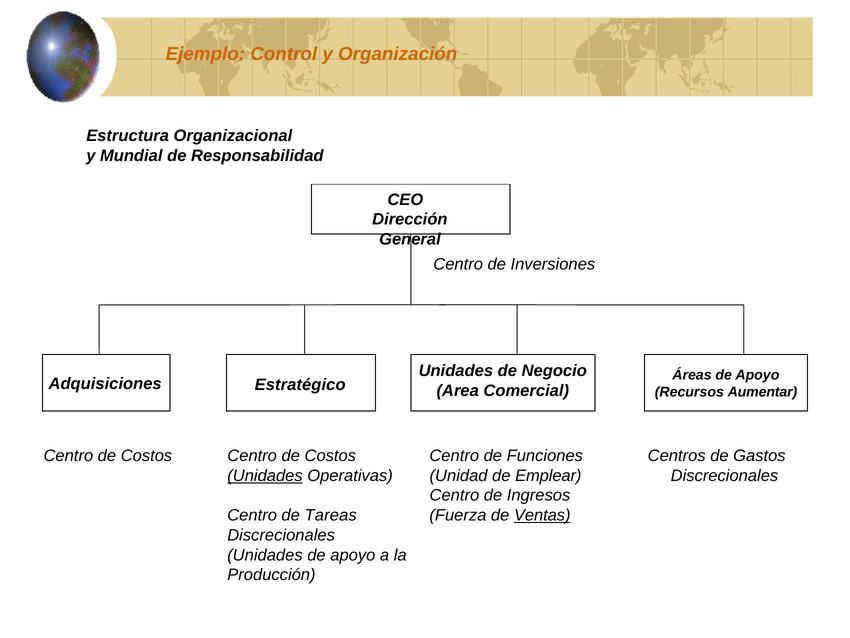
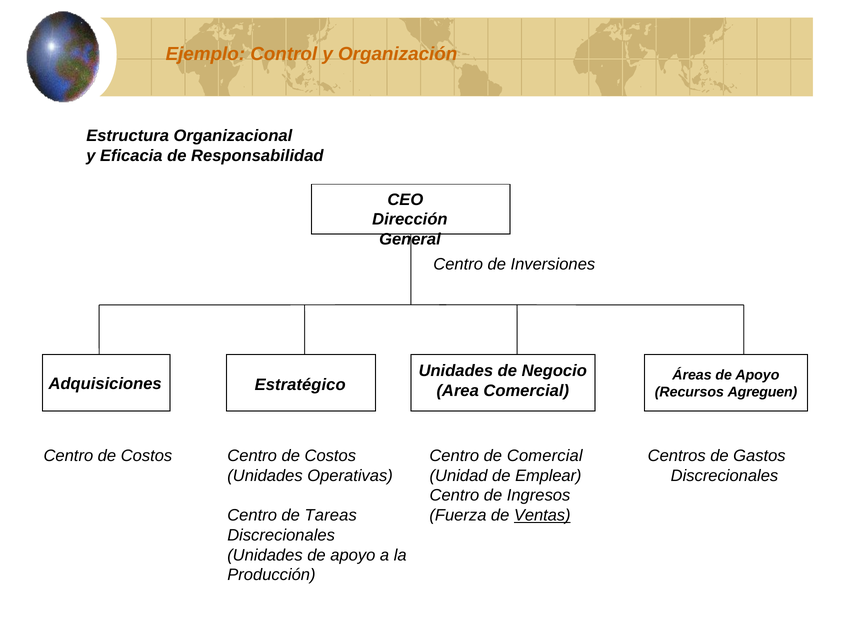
Mundial: Mundial -> Eficacia (131, 155)
Aumentar: Aumentar -> Agreguen (762, 392)
de Funciones: Funciones -> Comercial (545, 455)
Unidades underline: present -> none (265, 475)
